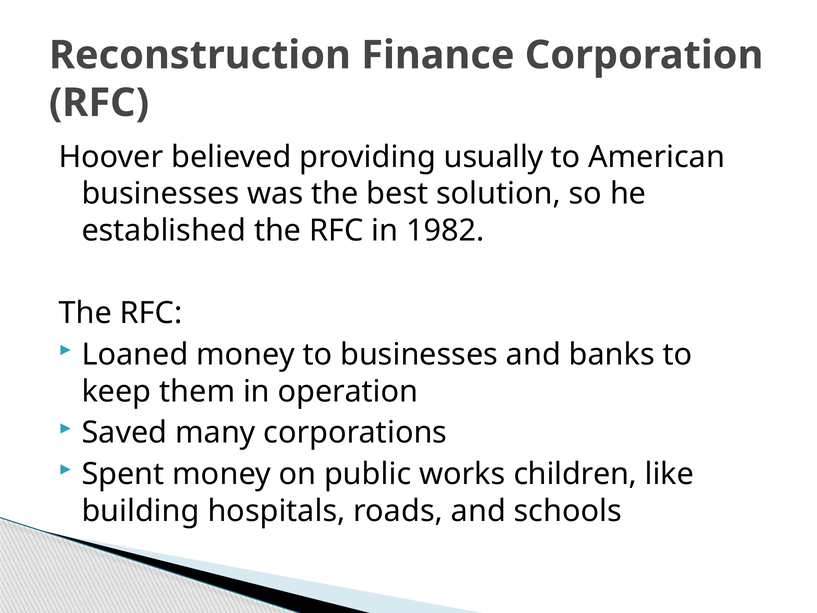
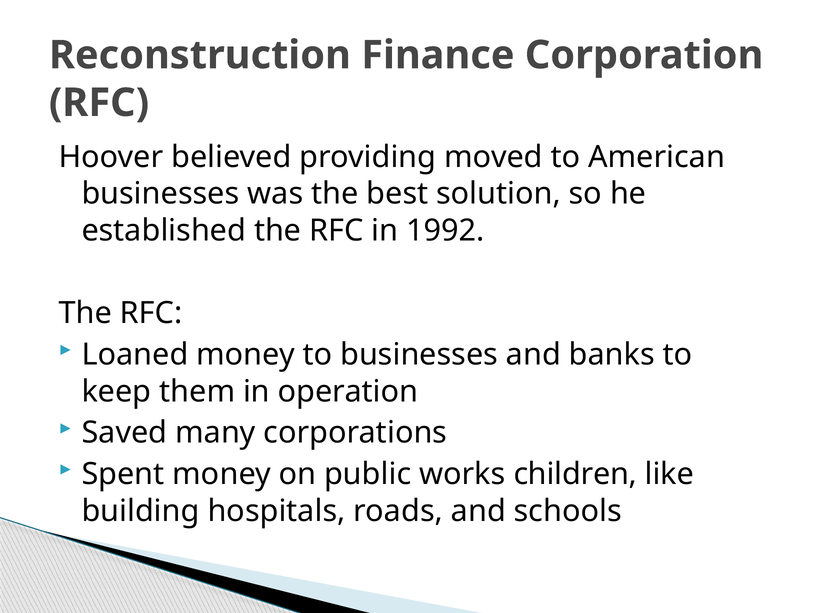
usually: usually -> moved (494, 157)
1982: 1982 -> 1992 (445, 231)
